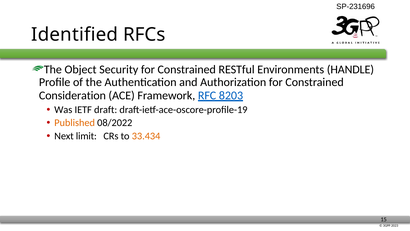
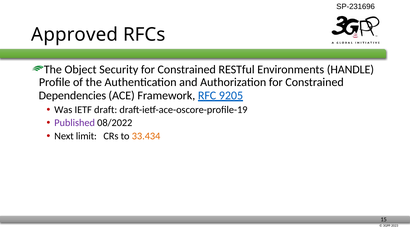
Identified: Identified -> Approved (75, 34)
Consideration: Consideration -> Dependencies (72, 95)
8203: 8203 -> 9205 (231, 95)
Published colour: orange -> purple (75, 123)
